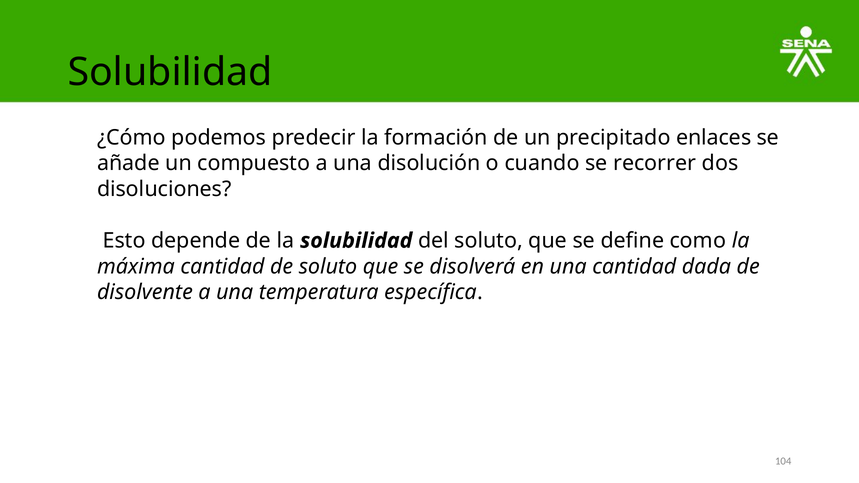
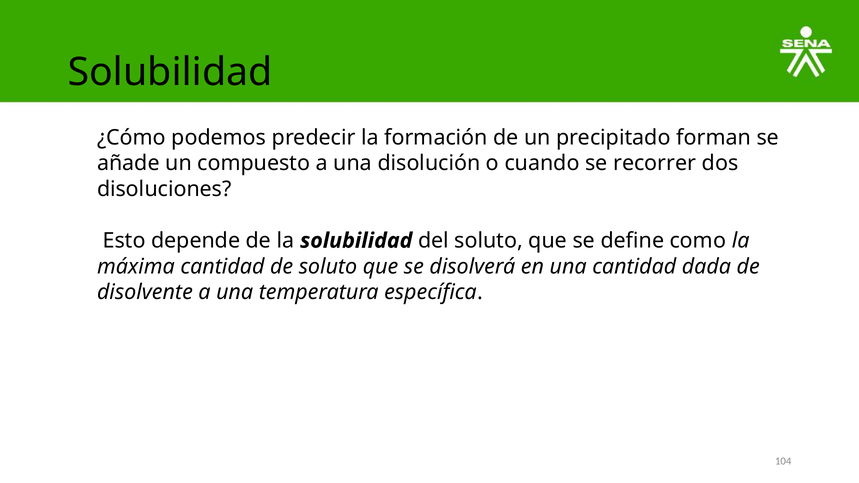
enlaces: enlaces -> forman (714, 138)
